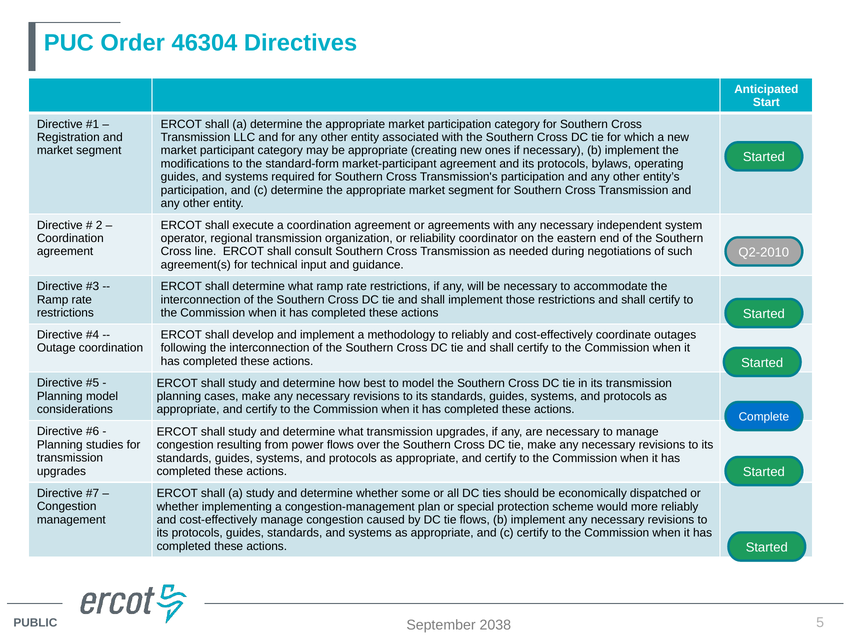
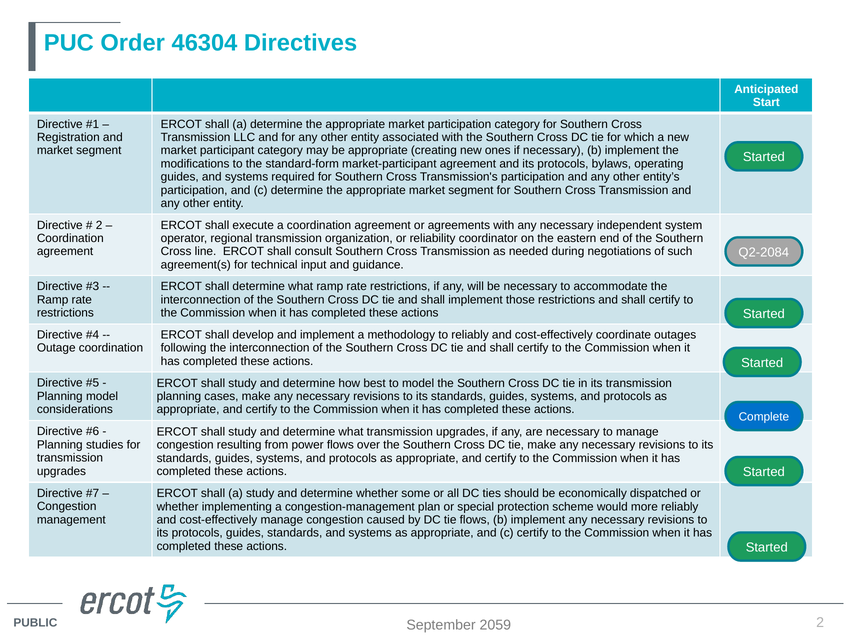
Q2-2010: Q2-2010 -> Q2-2084 (764, 252)
5: 5 -> 2 (820, 623)
2038: 2038 -> 2059 (495, 625)
